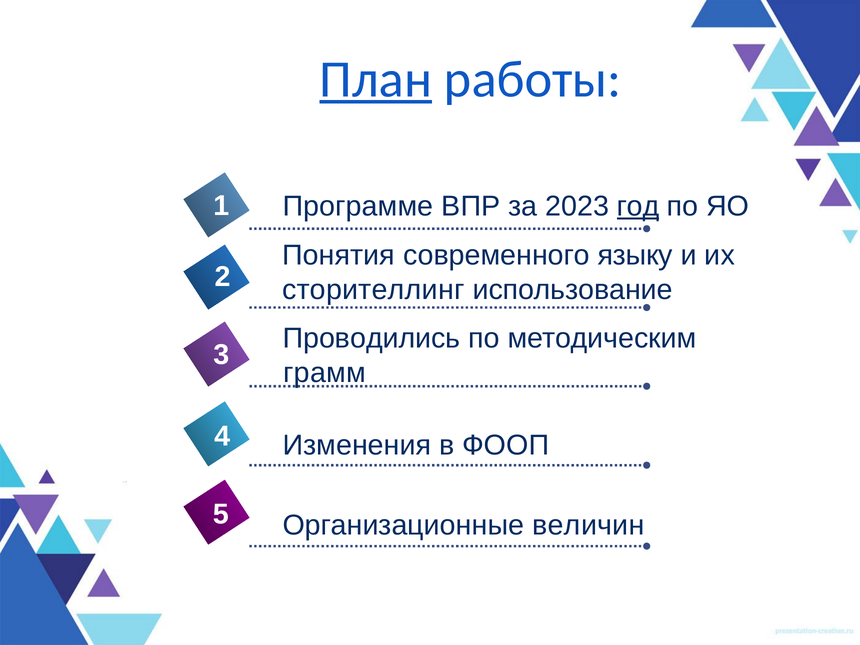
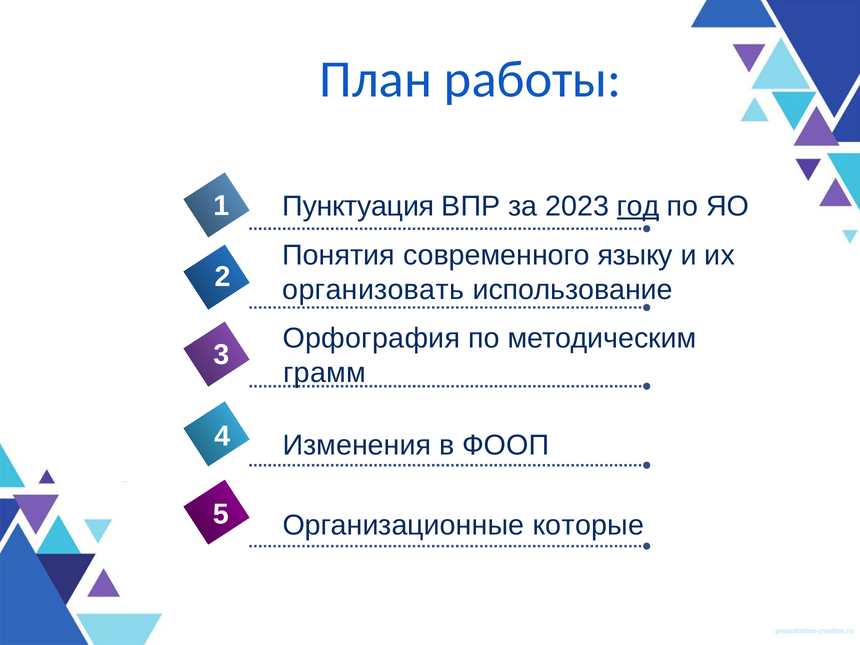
План underline: present -> none (376, 79)
Программе: Программе -> Пунктуация (358, 206)
сторителлинг: сторителлинг -> организовать (373, 290)
Проводились: Проводились -> Орфография (371, 338)
величин: величин -> которые (588, 525)
